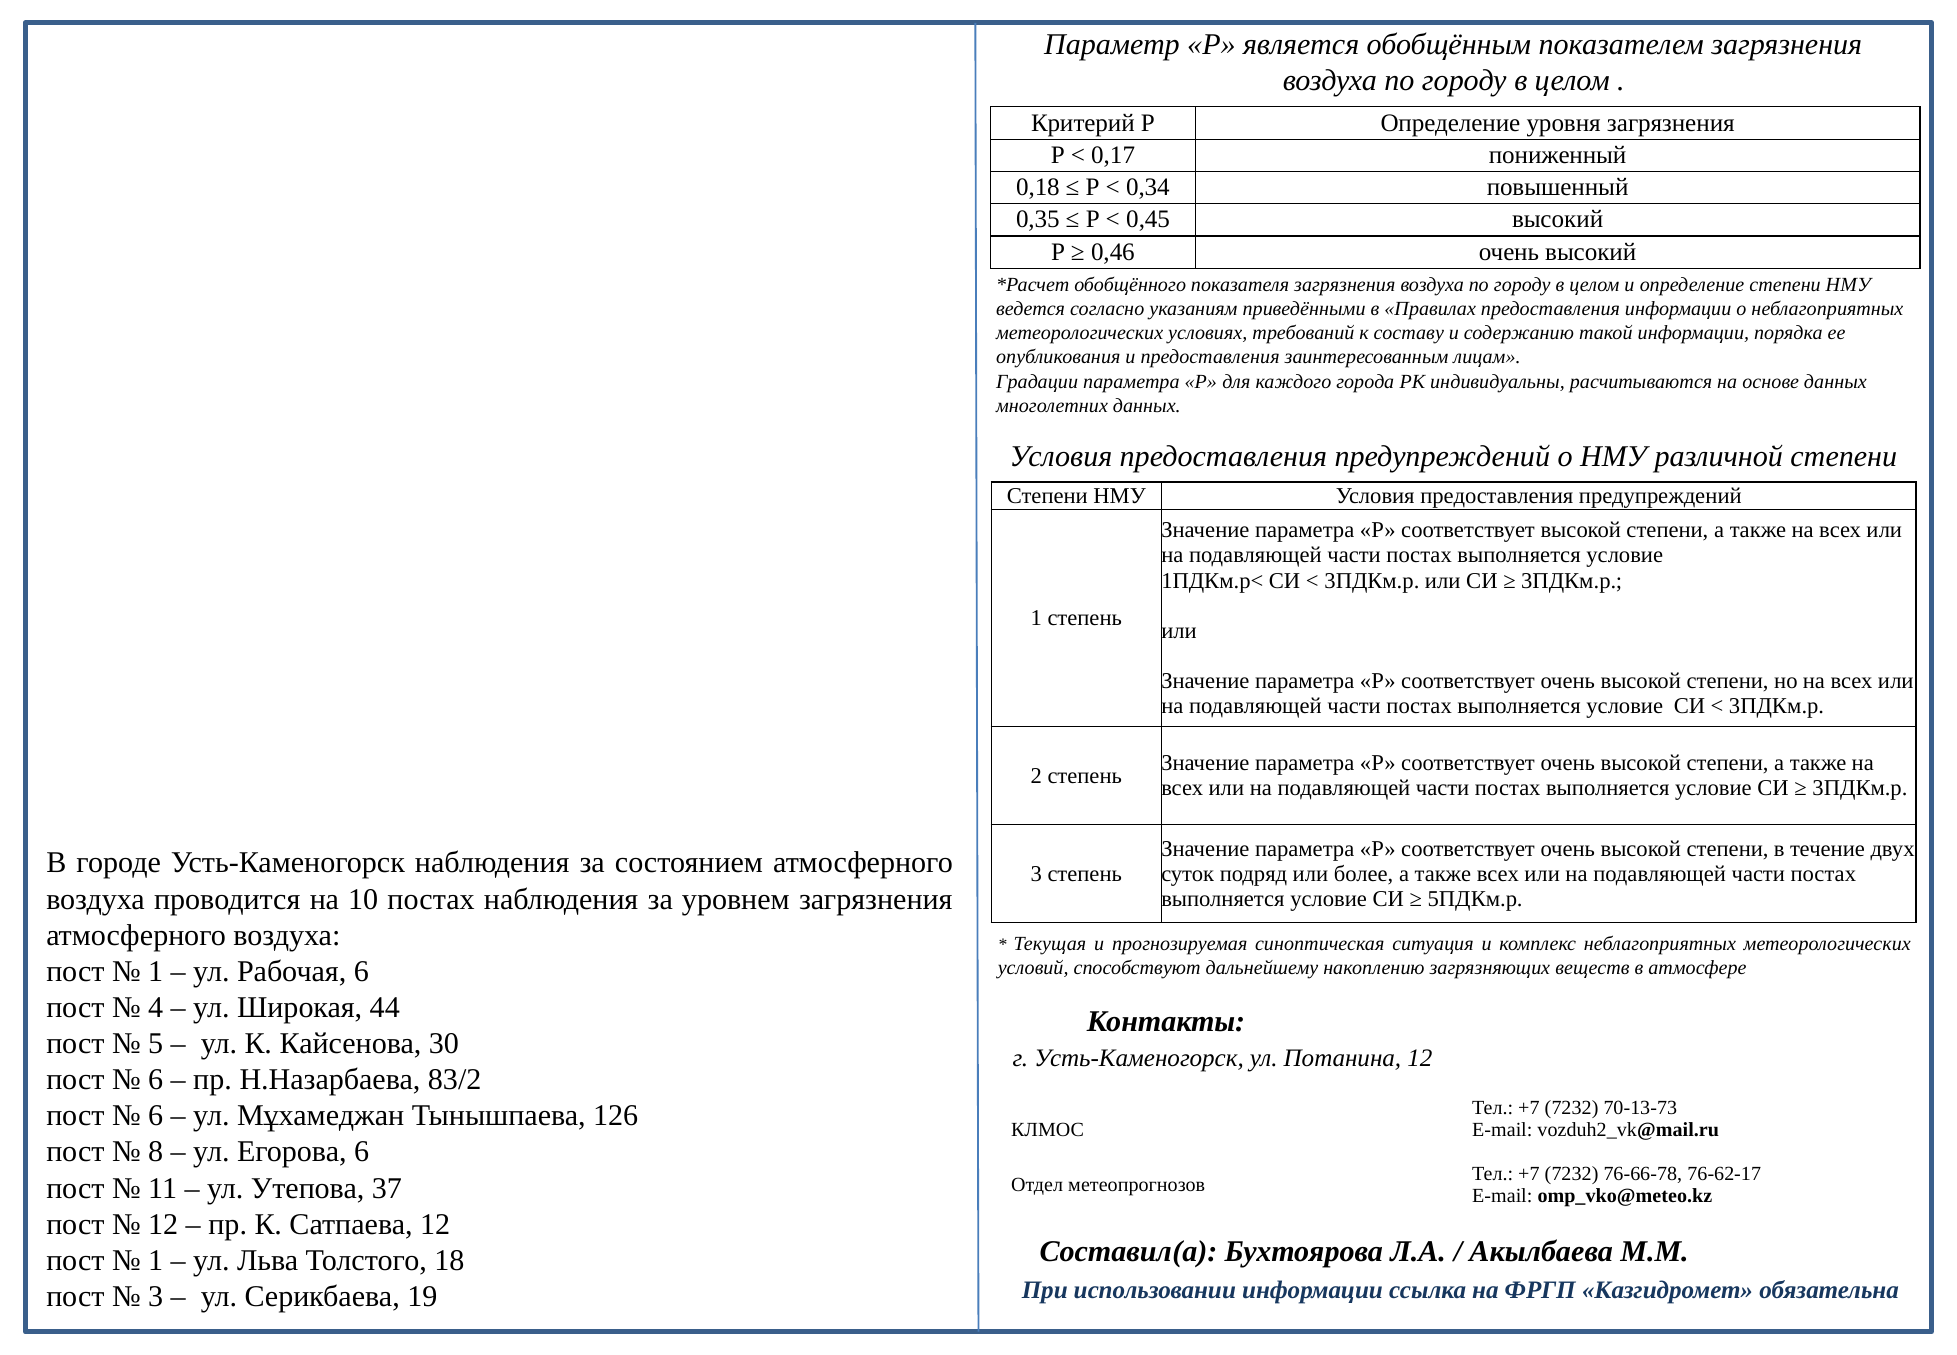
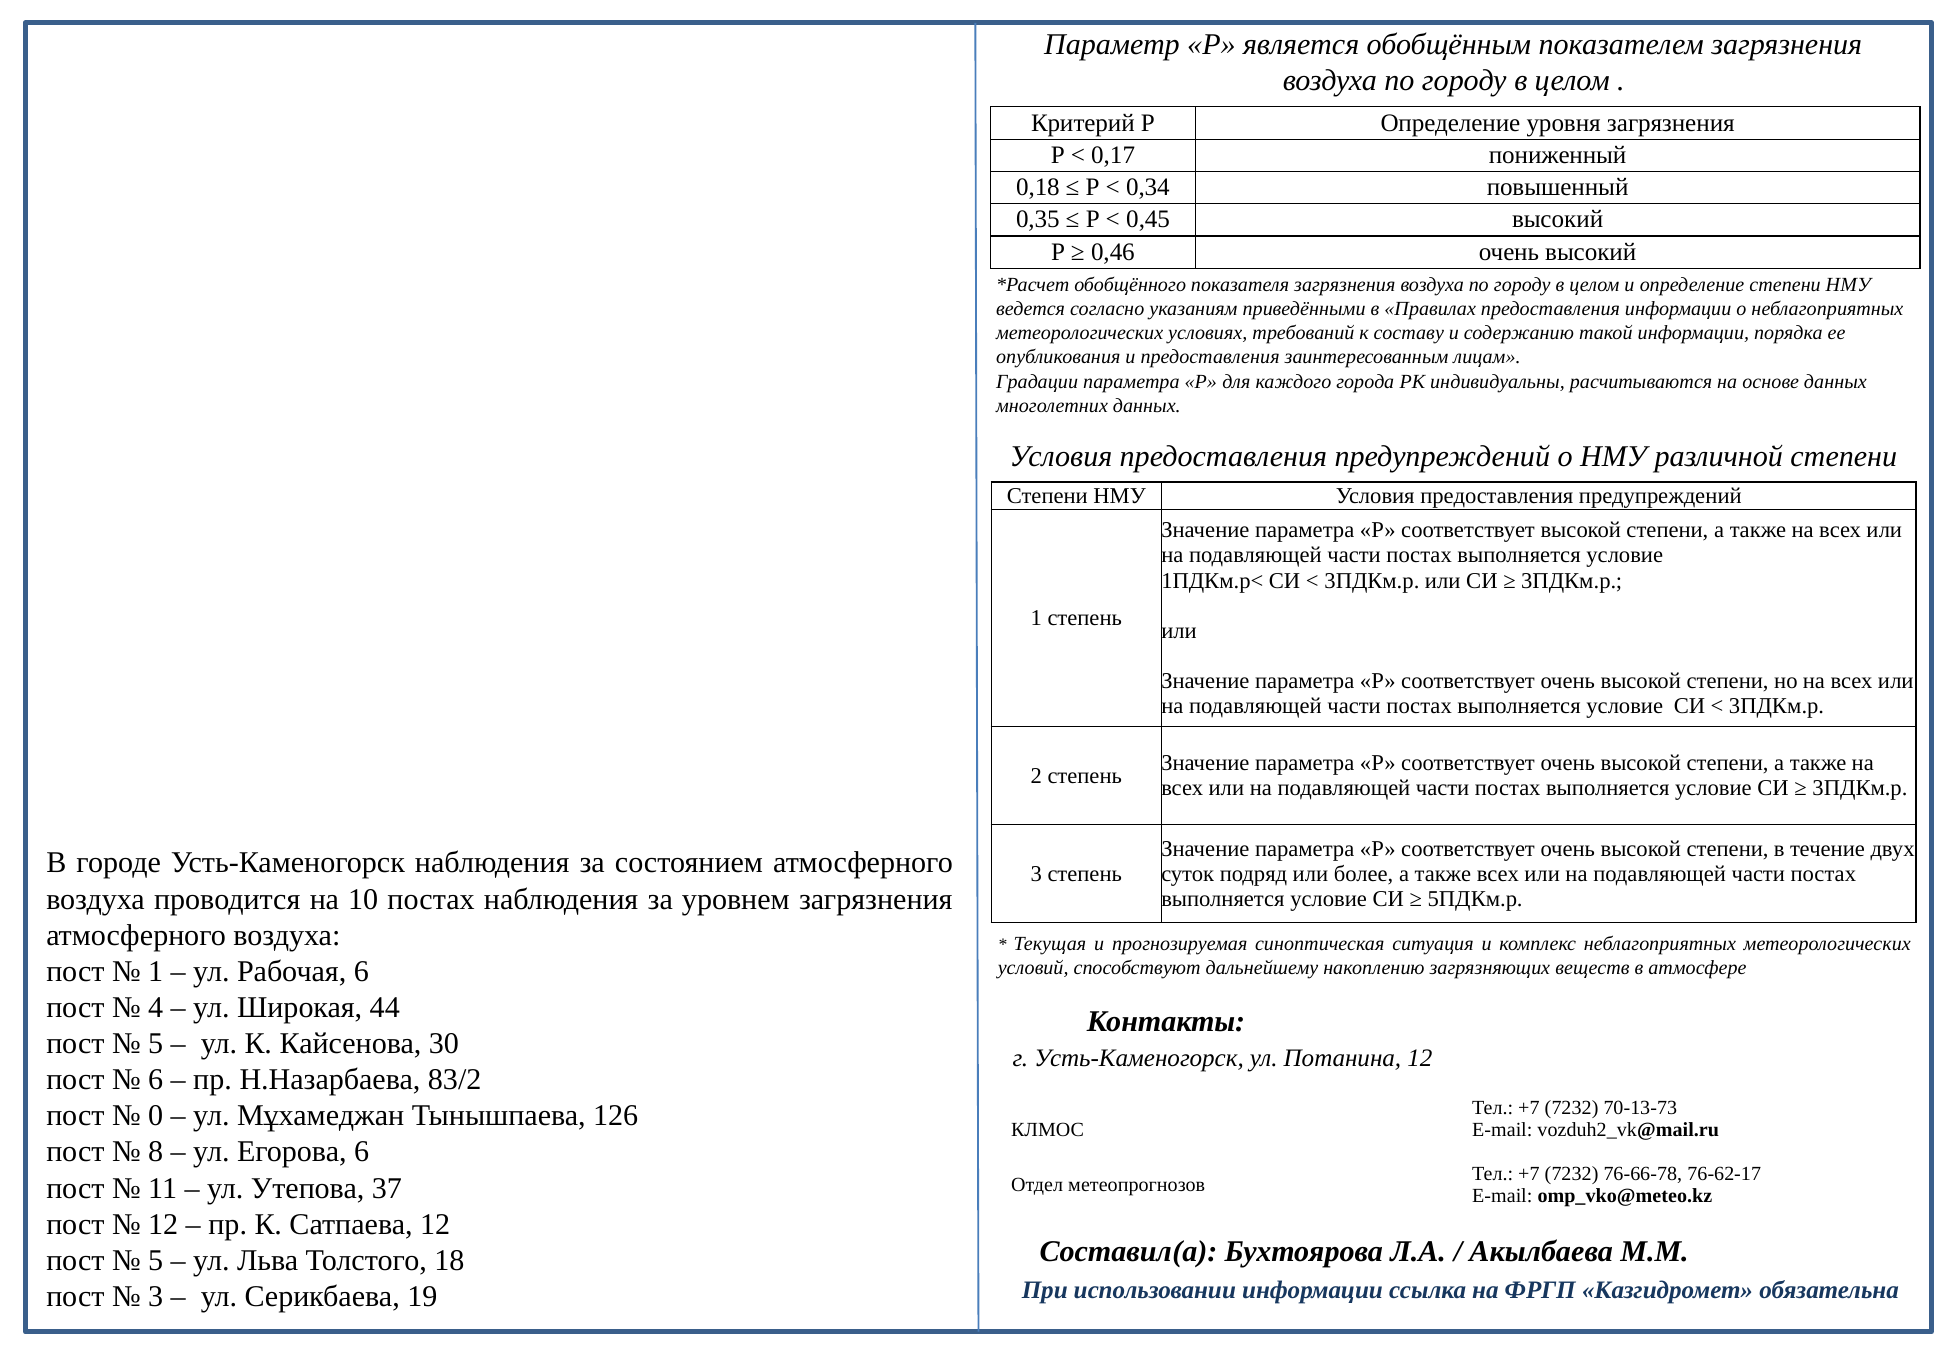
6: 6 -> 0 (156, 1116)
1: 1 -> 5 (156, 1260)
